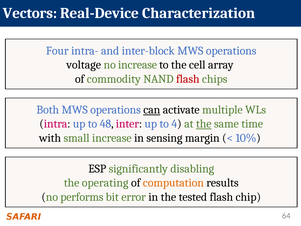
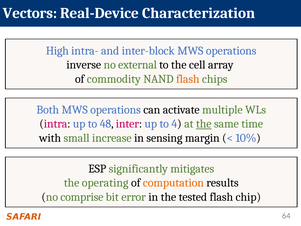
Four: Four -> High (57, 51)
voltage: voltage -> inverse (84, 65)
no increase: increase -> external (138, 65)
flash colour: red -> orange (188, 79)
can underline: present -> none (152, 110)
disabling: disabling -> mitigates (192, 169)
performs: performs -> comprise (82, 197)
